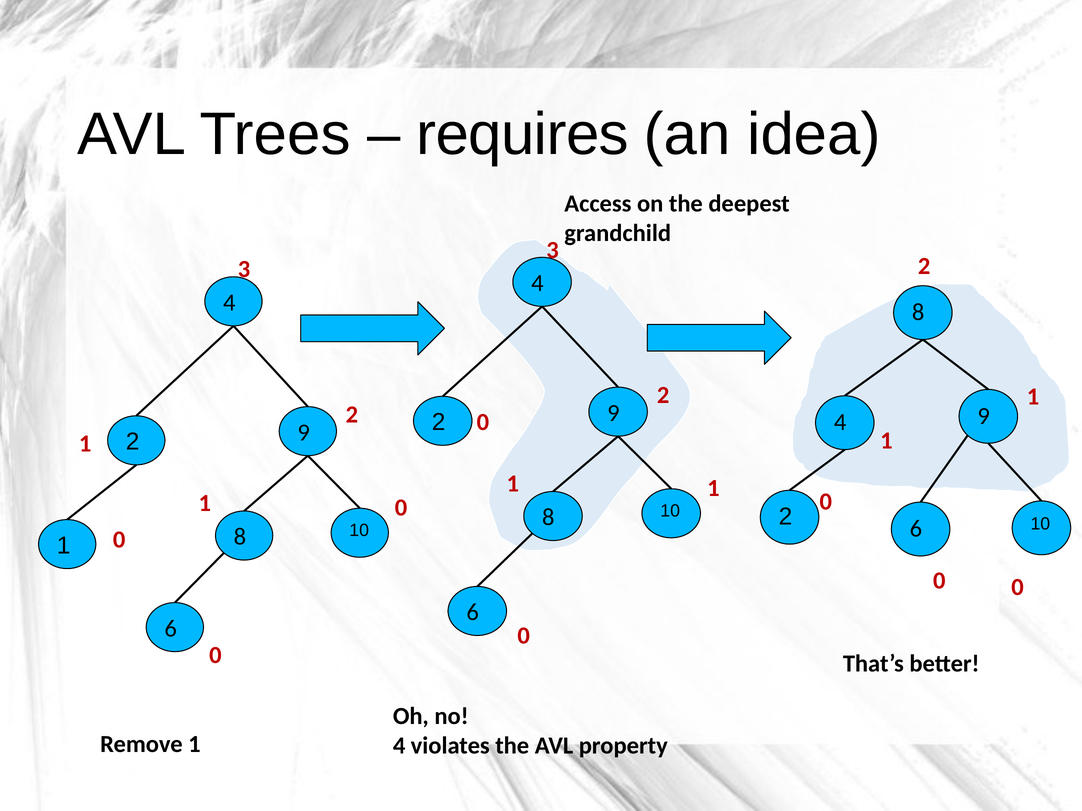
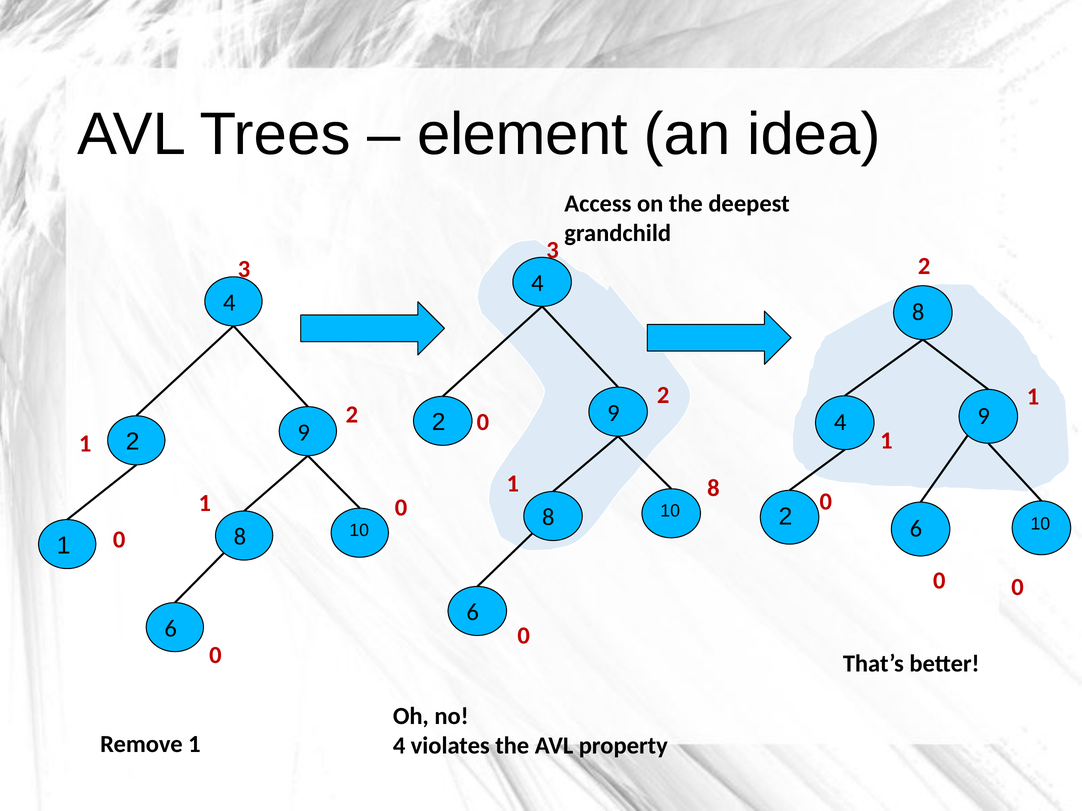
requires: requires -> element (522, 135)
1 1: 1 -> 8 (713, 488)
